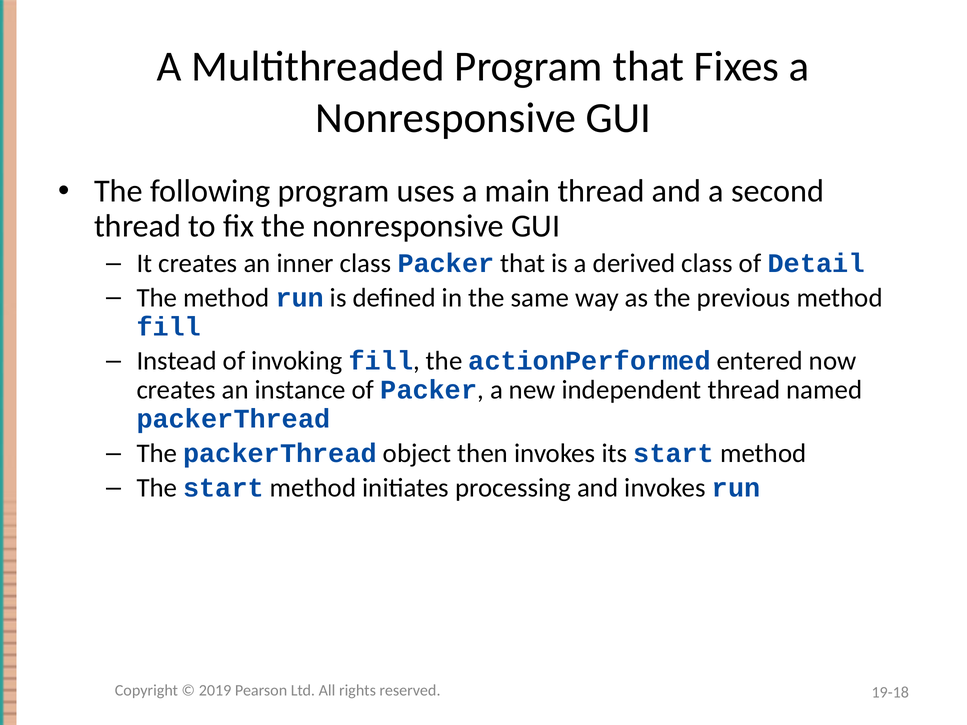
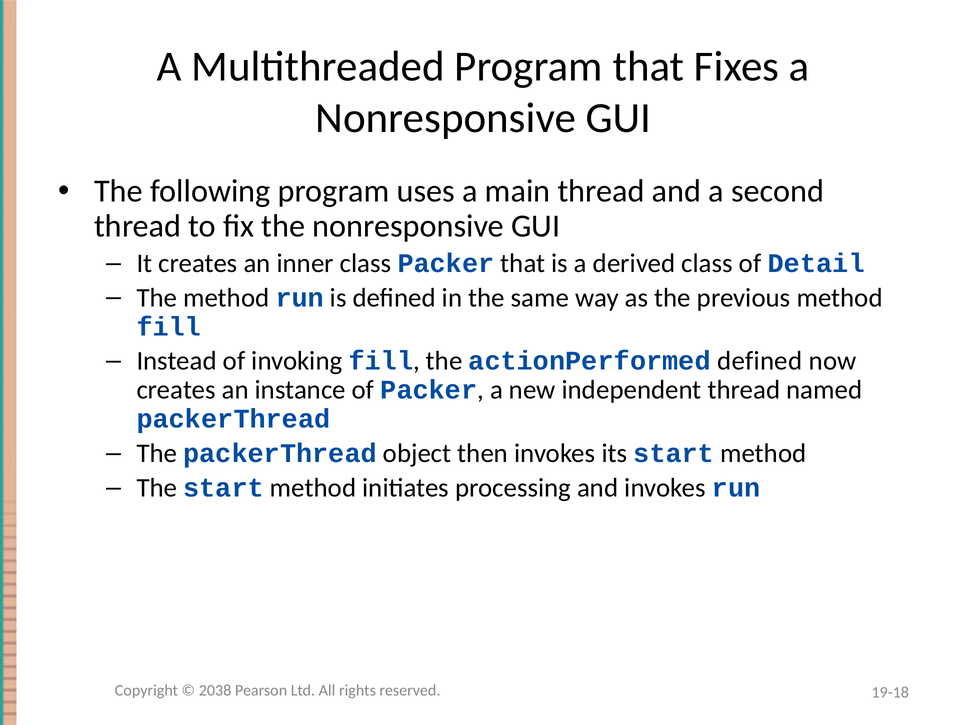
actionPerformed entered: entered -> defined (760, 361)
2019: 2019 -> 2038 (215, 691)
